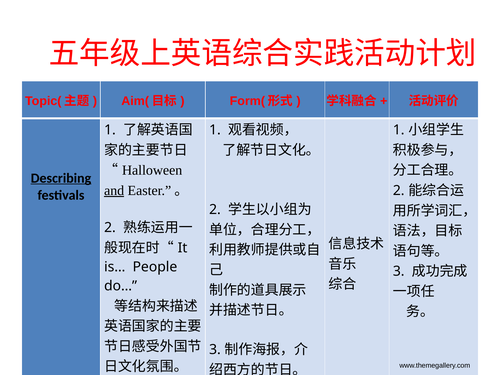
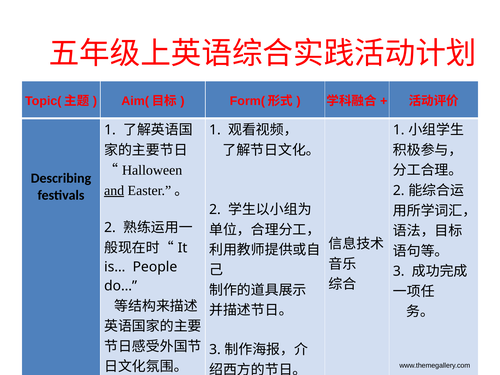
Describing underline: present -> none (61, 178)
